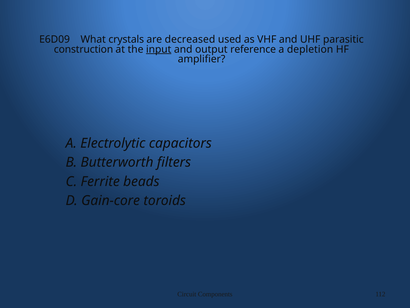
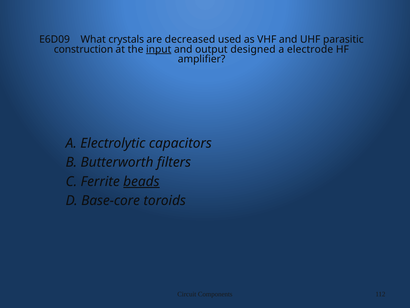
reference: reference -> designed (253, 49)
depletion: depletion -> electrode (310, 49)
beads underline: none -> present (141, 181)
Gain-core: Gain-core -> Base-core (111, 200)
